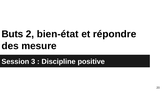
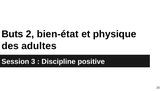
répondre: répondre -> physique (115, 34)
mesure: mesure -> adultes (39, 46)
